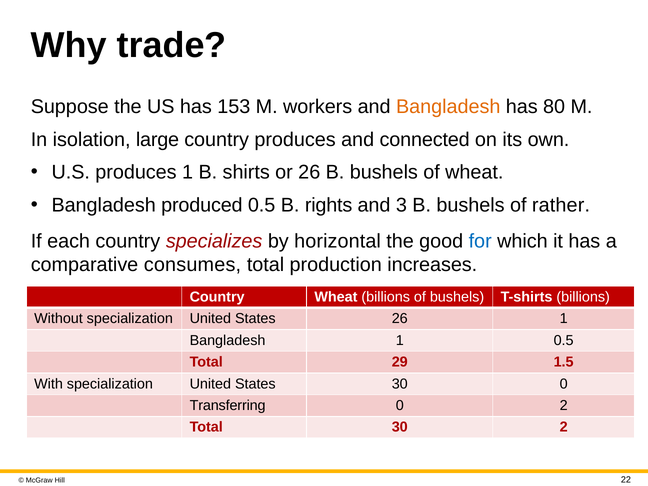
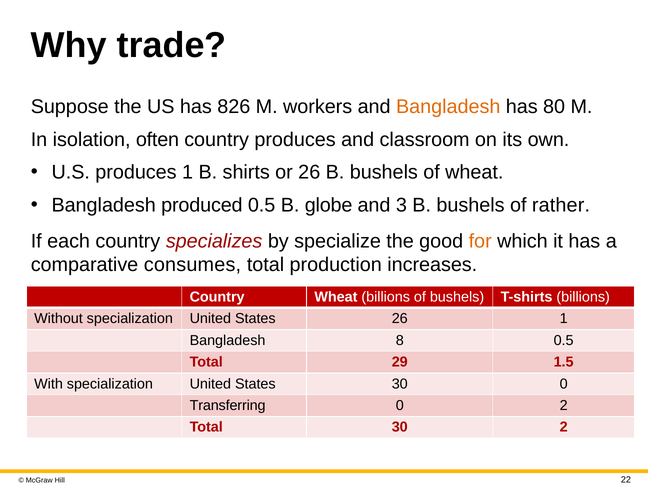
153: 153 -> 826 (234, 107)
large: large -> often (157, 140)
connected: connected -> classroom (425, 140)
rights: rights -> globe (329, 205)
horizontal: horizontal -> specialize (338, 241)
for colour: blue -> orange (480, 241)
Bangladesh 1: 1 -> 8 (400, 340)
